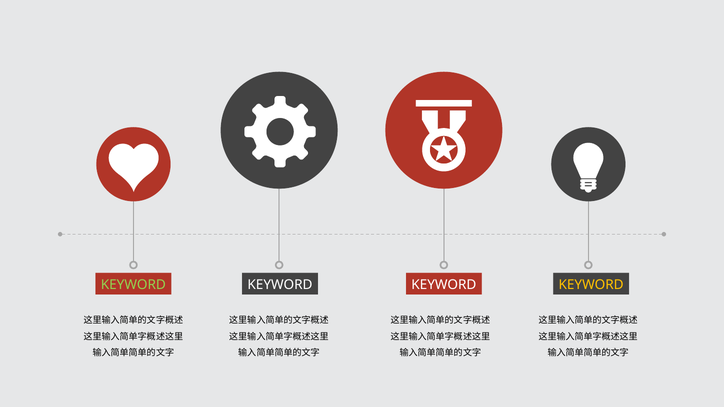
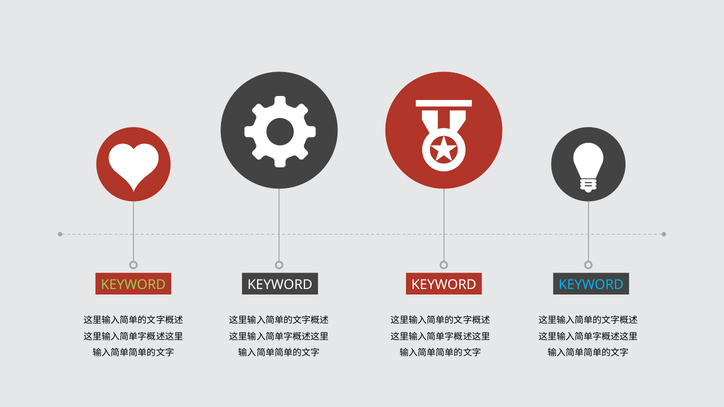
KEYWORD colour: yellow -> light blue (591, 285)
